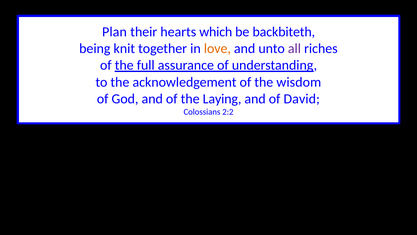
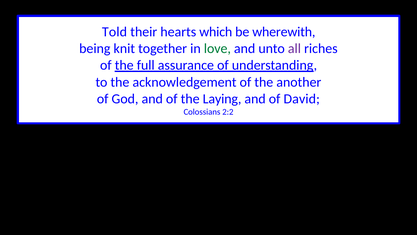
Plan: Plan -> Told (114, 32)
backbiteth: backbiteth -> wherewith (284, 32)
love colour: orange -> green (217, 49)
wisdom: wisdom -> another (299, 82)
